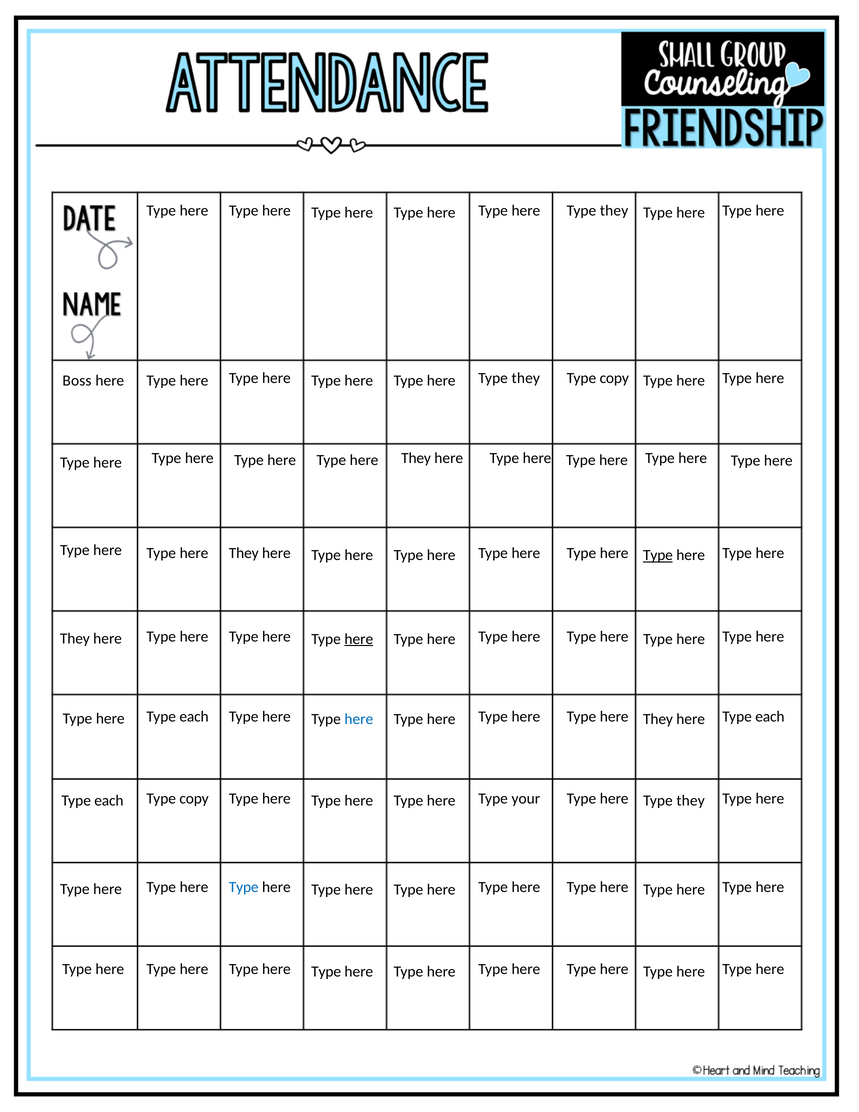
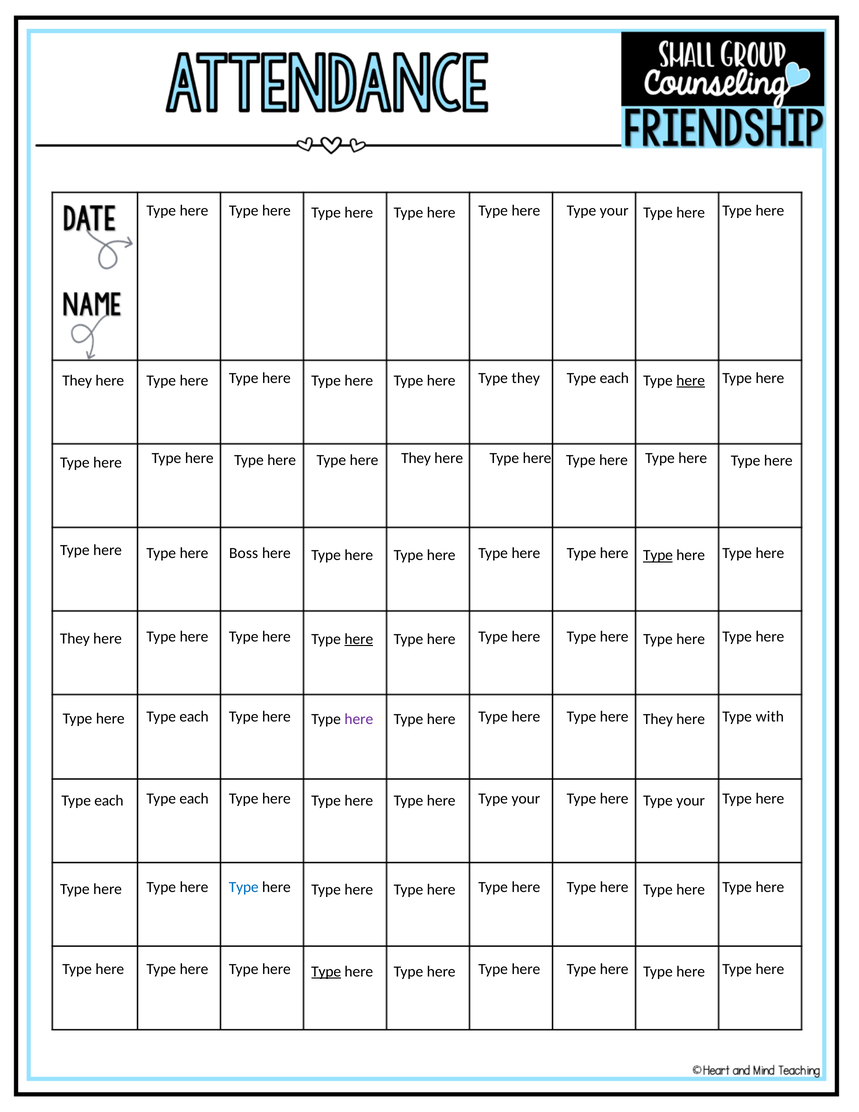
they: they -> your (614, 211)
Boss: Boss -> They (77, 380)
copy: copy -> each (614, 378)
here underline: none -> present (691, 380)
They: They -> Boss (244, 553)
here colour: blue -> purple (359, 719)
each: each -> with (770, 717)
copy: copy -> each (194, 798)
they: they -> your (691, 800)
Type underline: none -> present (326, 971)
